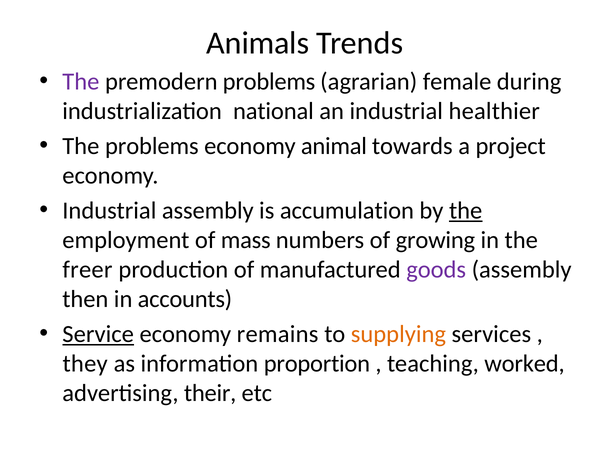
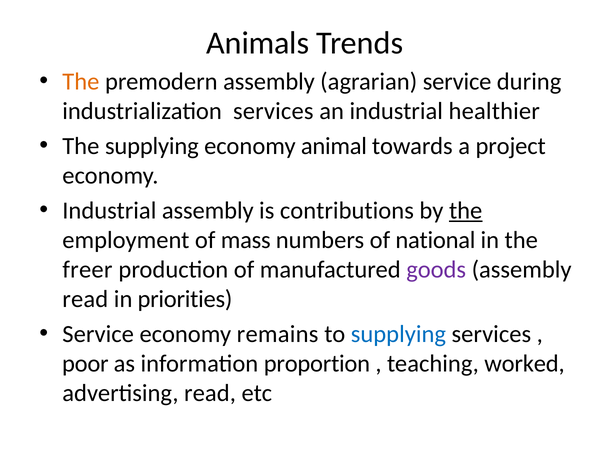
The colour: purple -> orange (81, 81)
premodern problems: problems -> assembly (269, 81)
agrarian female: female -> service (457, 81)
industrialization national: national -> services (273, 111)
The problems: problems -> supplying (152, 146)
accumulation: accumulation -> contributions (347, 210)
growing: growing -> national (435, 240)
then: then -> read (85, 299)
accounts: accounts -> priorities (185, 299)
Service underline: present -> none (98, 334)
supplying colour: orange -> blue (398, 334)
they: they -> poor (85, 363)
advertising their: their -> read (210, 393)
